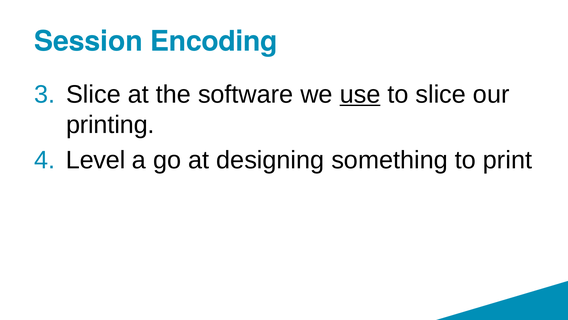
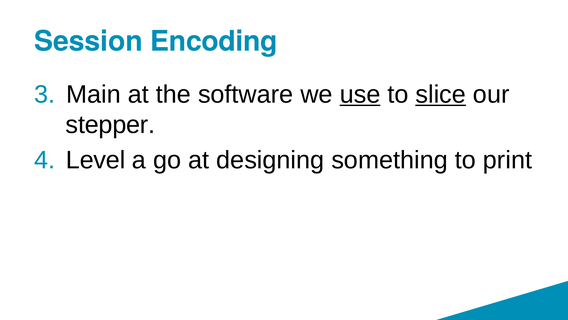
Slice: Slice -> Main (93, 94)
slice underline: none -> present (441, 94)
printing: printing -> stepper (110, 125)
